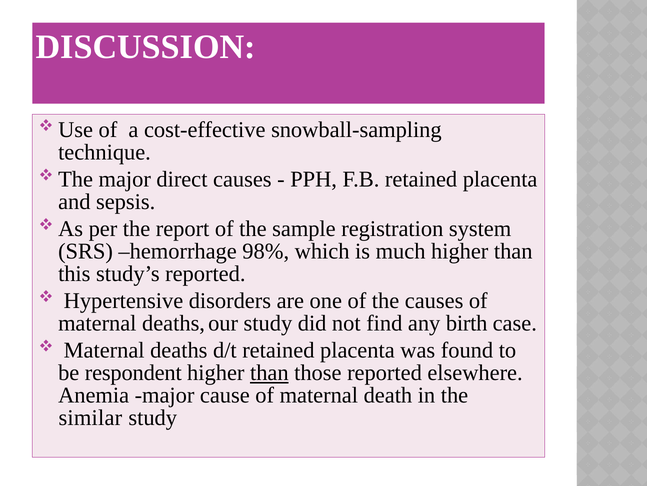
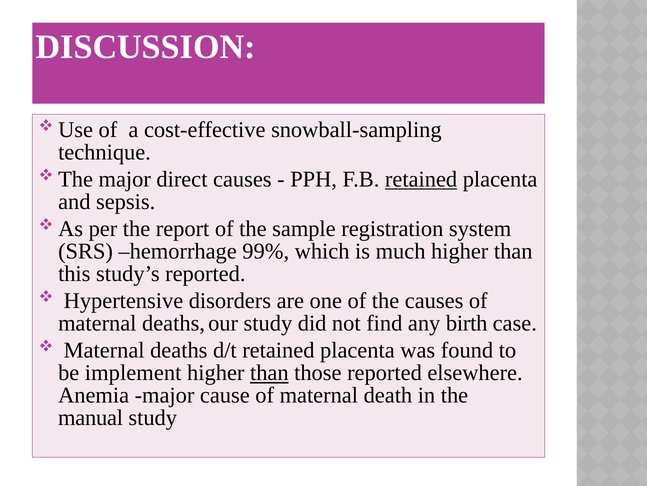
retained underline: none -> present (421, 179)
98%: 98% -> 99% (266, 251)
respondent: respondent -> implement (133, 372)
similar: similar -> manual (91, 417)
